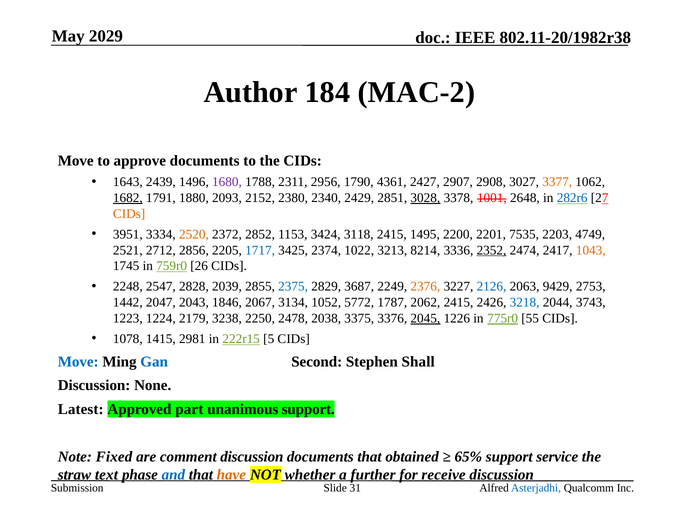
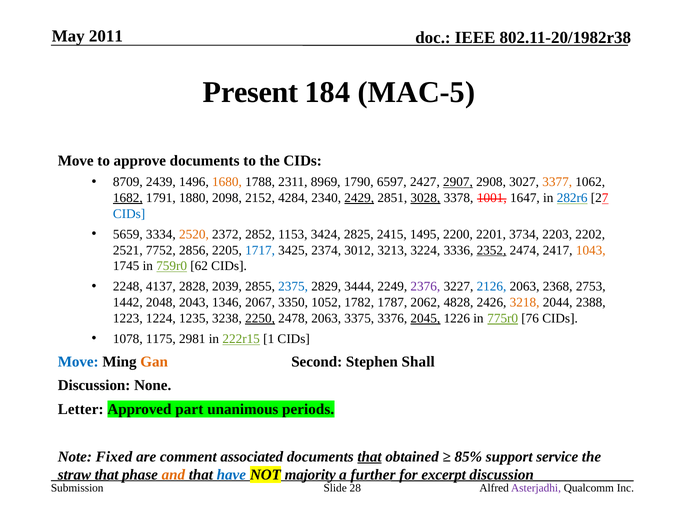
2029: 2029 -> 2011 (106, 36)
Author: Author -> Present (251, 93)
MAC-2: MAC-2 -> MAC-5 (416, 93)
1643: 1643 -> 8709 (128, 182)
1680 colour: purple -> orange (227, 182)
2956: 2956 -> 8969 (326, 182)
4361: 4361 -> 6597 (392, 182)
2907 underline: none -> present (458, 182)
2093: 2093 -> 2098 (227, 198)
2380: 2380 -> 4284 (293, 198)
2429 underline: none -> present (359, 198)
2648: 2648 -> 1647 (525, 198)
CIDs colour: orange -> blue (129, 214)
3951: 3951 -> 5659 (128, 234)
3118: 3118 -> 2825 (359, 234)
7535: 7535 -> 3734 (524, 234)
4749: 4749 -> 2202 (590, 234)
2712: 2712 -> 7752 (161, 250)
1022: 1022 -> 3012 (359, 250)
8214: 8214 -> 3224 (425, 250)
26: 26 -> 62 (199, 266)
2547: 2547 -> 4137 (161, 287)
3687: 3687 -> 3444 (359, 287)
2376 colour: orange -> purple (425, 287)
9429: 9429 -> 2368 (558, 287)
2047: 2047 -> 2048 (161, 303)
1846: 1846 -> 1346 (227, 303)
3134: 3134 -> 3350 (293, 303)
5772: 5772 -> 1782 (359, 303)
2062 2415: 2415 -> 4828 (458, 303)
3218 colour: blue -> orange (525, 303)
3743: 3743 -> 2388 (591, 303)
2179: 2179 -> 1235 (194, 318)
2250 underline: none -> present (260, 318)
2478 2038: 2038 -> 2063 (326, 318)
55: 55 -> 76 (530, 318)
1415: 1415 -> 1175 (161, 339)
5: 5 -> 1 (269, 339)
Gan colour: blue -> orange (154, 362)
Latest: Latest -> Letter (81, 409)
unanimous support: support -> periods (308, 409)
comment discussion: discussion -> associated (252, 457)
that underline: none -> present (370, 457)
65%: 65% -> 85% (468, 457)
straw text: text -> that (107, 475)
and colour: blue -> orange (173, 475)
have colour: orange -> blue (231, 475)
whether: whether -> majority (310, 475)
receive: receive -> excerpt (444, 475)
31: 31 -> 28 (355, 488)
Asterjadhi colour: blue -> purple (536, 488)
